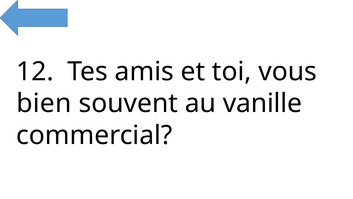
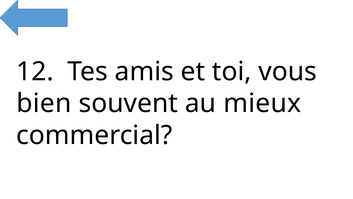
vanille: vanille -> mieux (262, 103)
